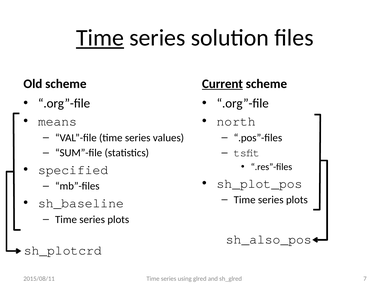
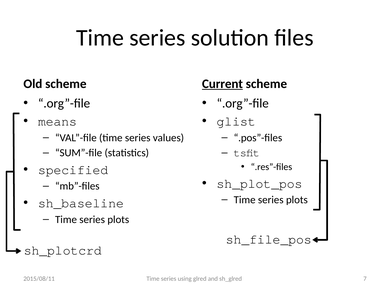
Time underline: present -> none (100, 38)
north: north -> glist (236, 122)
sh_also_pos: sh_also_pos -> sh_file_pos (269, 240)
